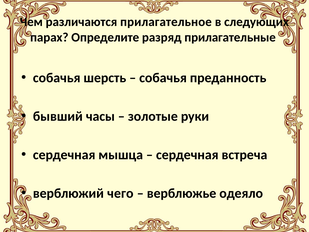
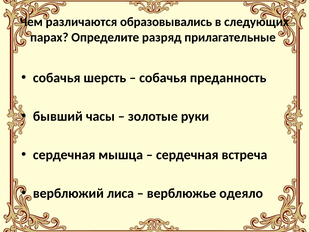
прилагательное: прилагательное -> образовывались (166, 22)
чего: чего -> лиса (120, 193)
